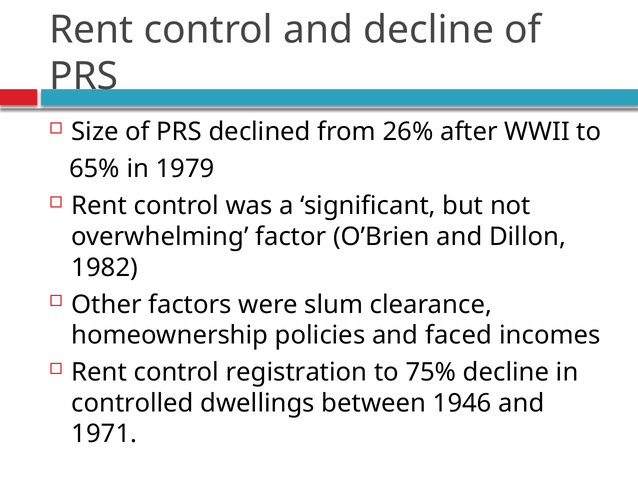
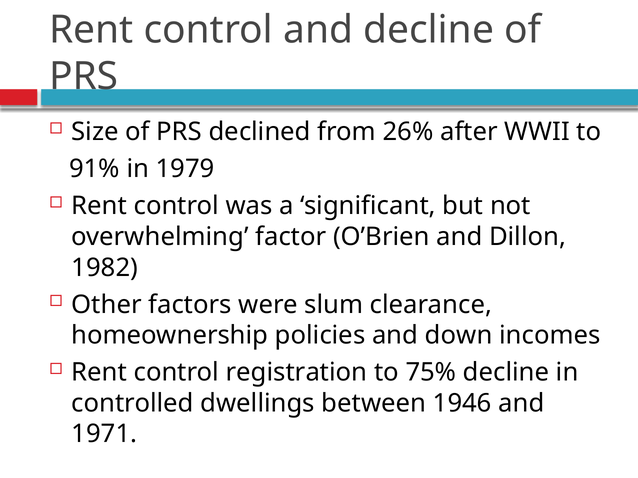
65%: 65% -> 91% (94, 169)
faced: faced -> down (459, 336)
